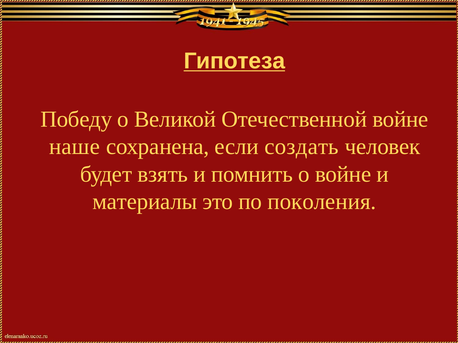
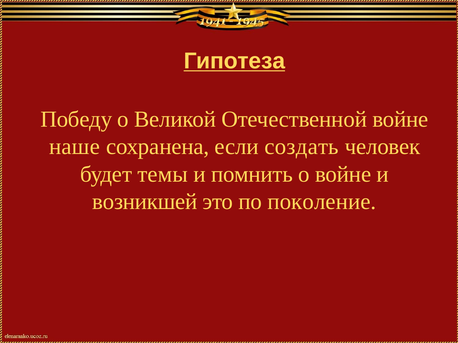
взять: взять -> темы (163, 174)
материалы: материалы -> возникшей (145, 202)
поколения: поколения -> поколение (322, 202)
